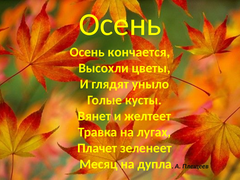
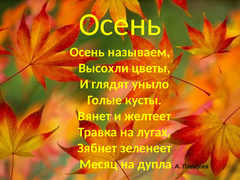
кончается: кончается -> называем (139, 52)
Плачет: Плачет -> Зябнет (97, 148)
